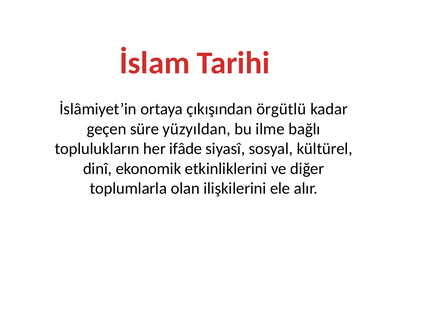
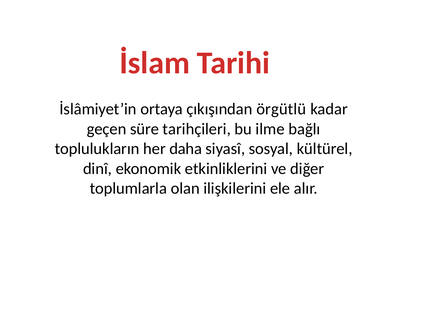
yüzyıldan: yüzyıldan -> tarihçileri (197, 129)
ifâde: ifâde -> daha (186, 149)
